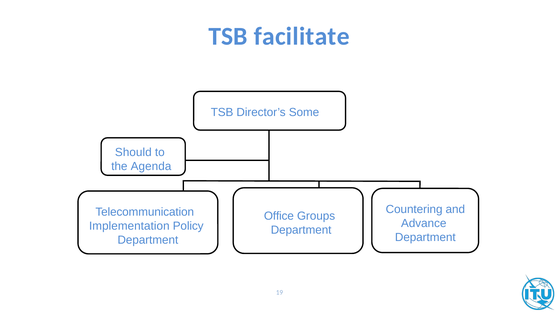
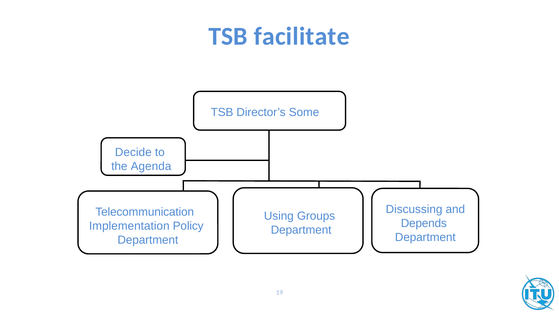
Should: Should -> Decide (133, 152)
Countering: Countering -> Discussing (414, 209)
Office: Office -> Using (279, 215)
Advance: Advance -> Depends (424, 223)
